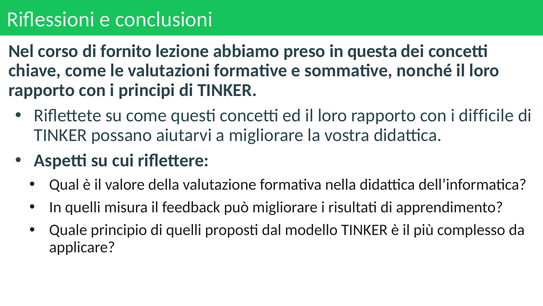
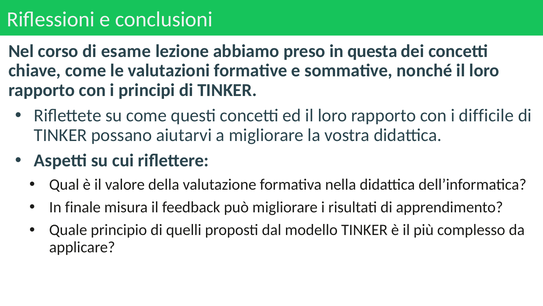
fornito: fornito -> esame (126, 51)
In quelli: quelli -> finale (83, 207)
